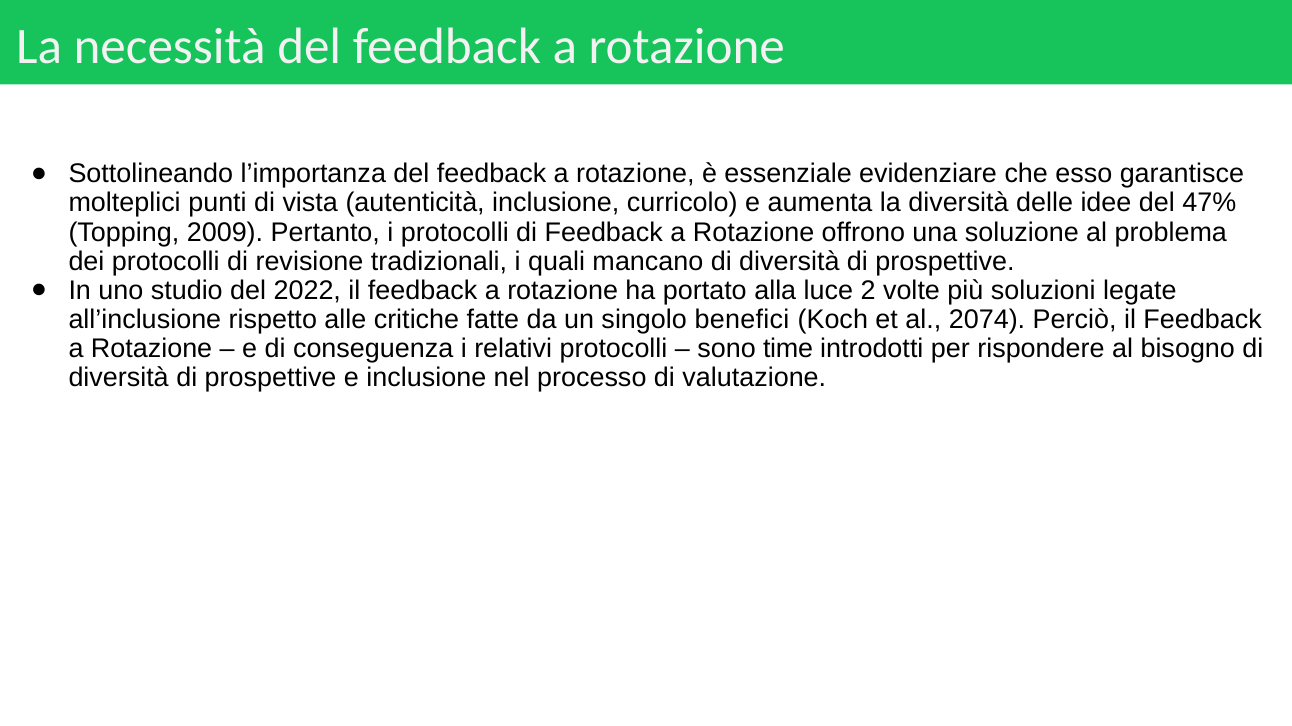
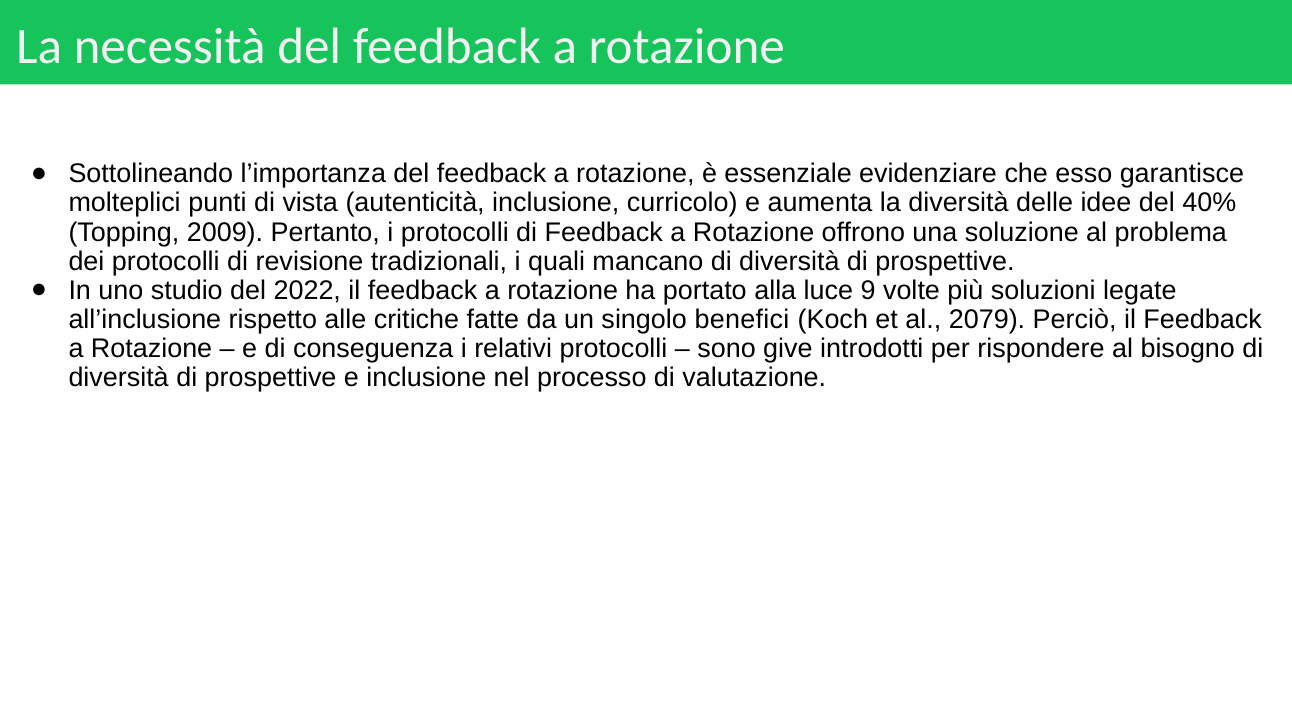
47%: 47% -> 40% (1209, 203)
2: 2 -> 9 (868, 291)
2074: 2074 -> 2079 (987, 320)
time: time -> give (788, 349)
